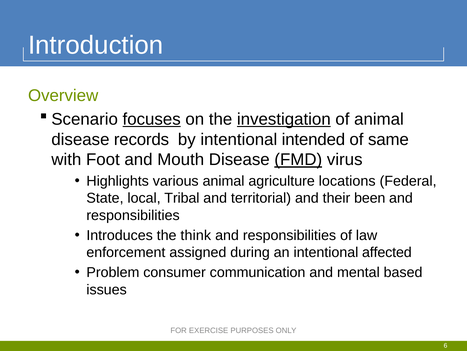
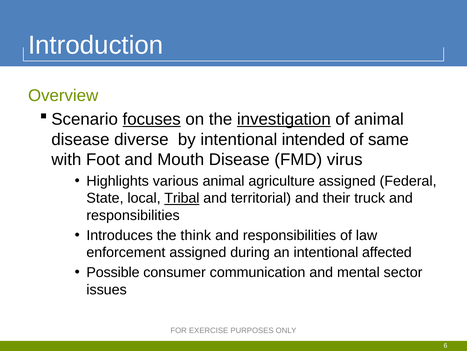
records: records -> diverse (141, 139)
FMD underline: present -> none (298, 159)
agriculture locations: locations -> assigned (347, 181)
Tribal underline: none -> present (182, 198)
been: been -> truck (370, 198)
Problem: Problem -> Possible (113, 272)
based: based -> sector (403, 272)
